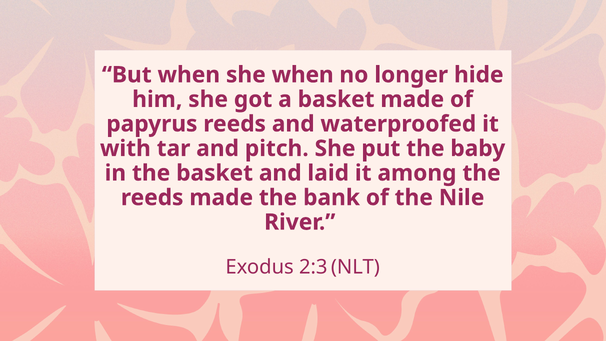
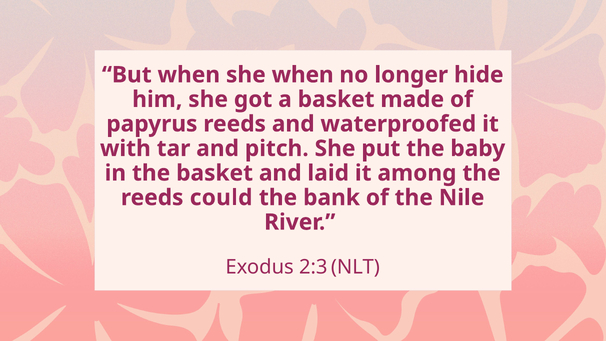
reeds made: made -> could (221, 198)
